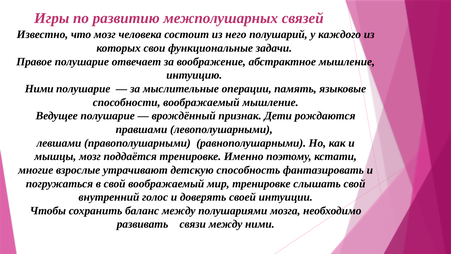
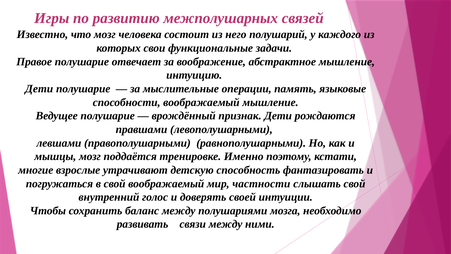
Ними: Ними -> Дети (39, 89)
мир тренировке: тренировке -> частности (261, 183)
